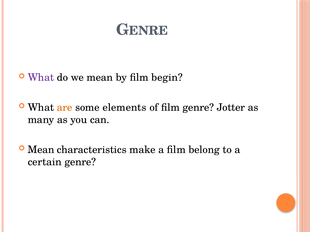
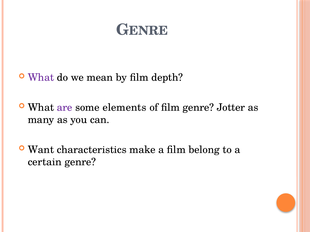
begin: begin -> depth (167, 78)
are colour: orange -> purple (65, 108)
Mean: Mean -> Want (41, 150)
